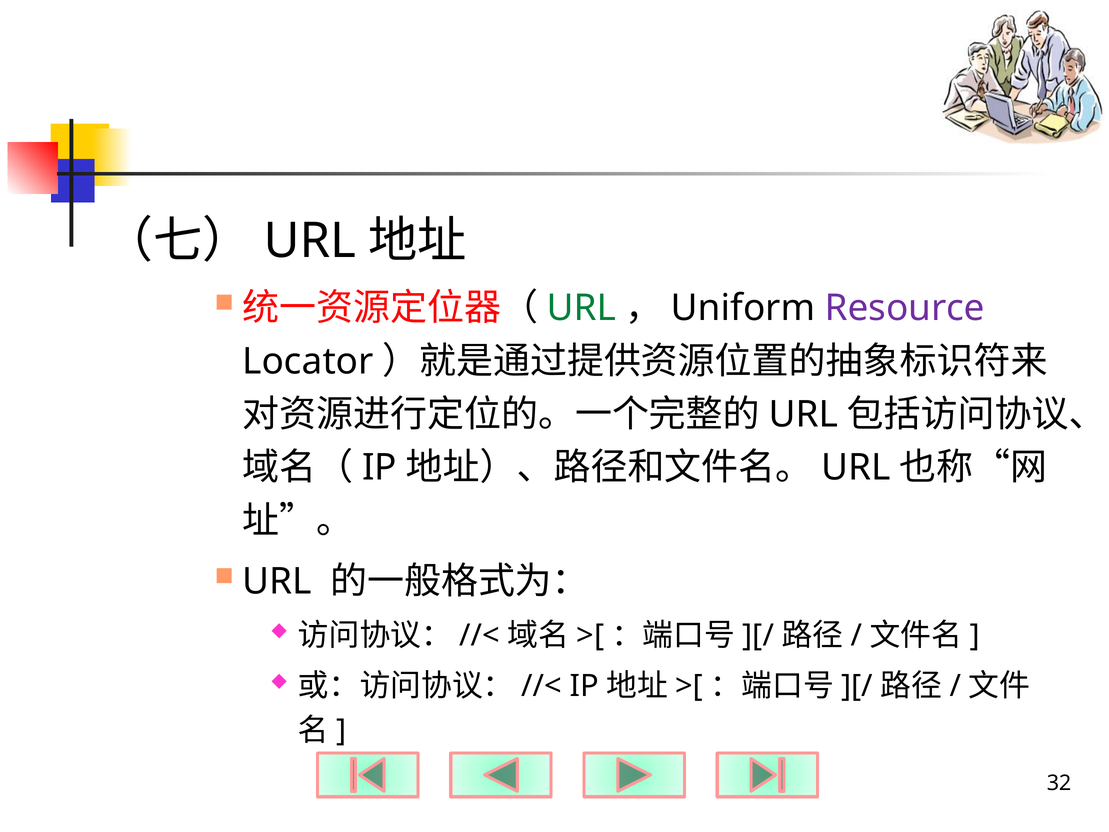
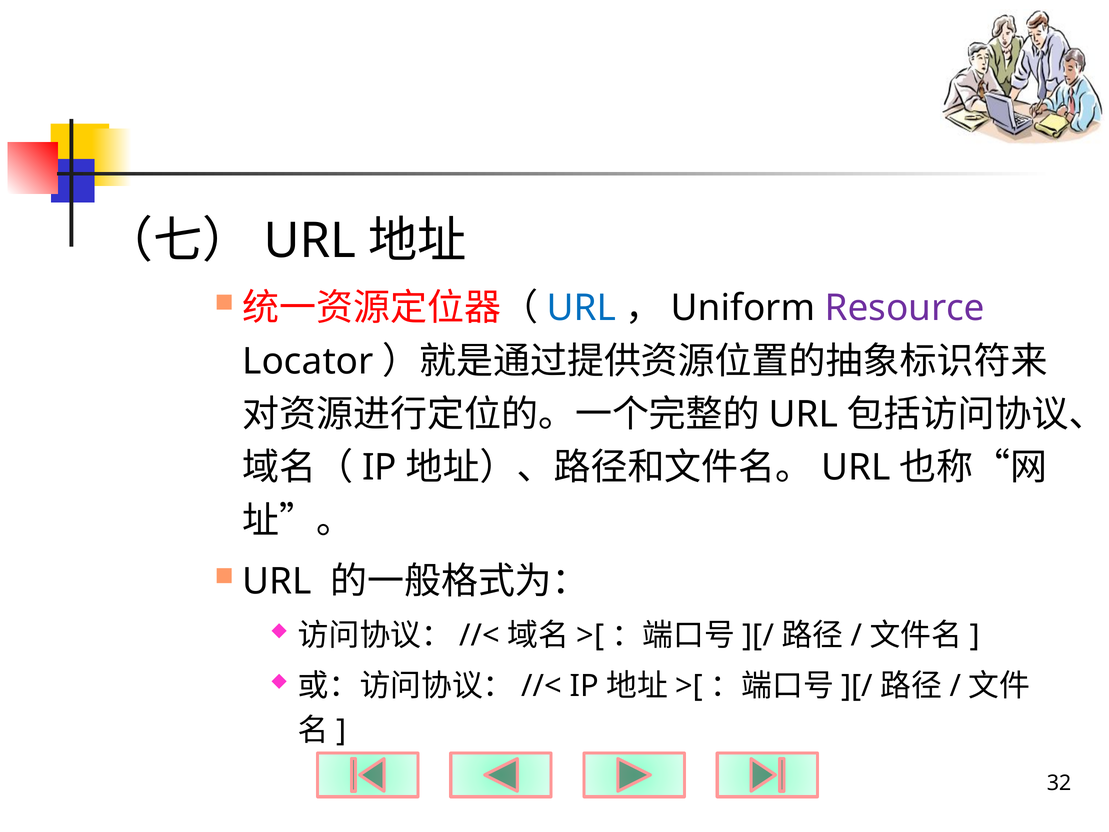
URL colour: green -> blue (582, 308)
